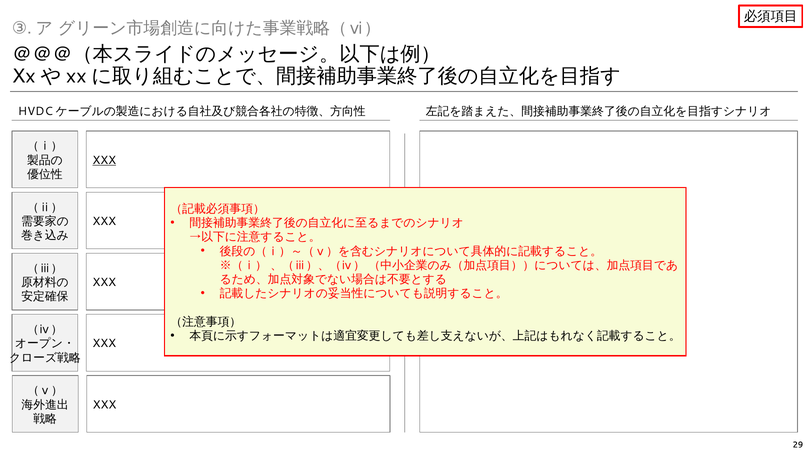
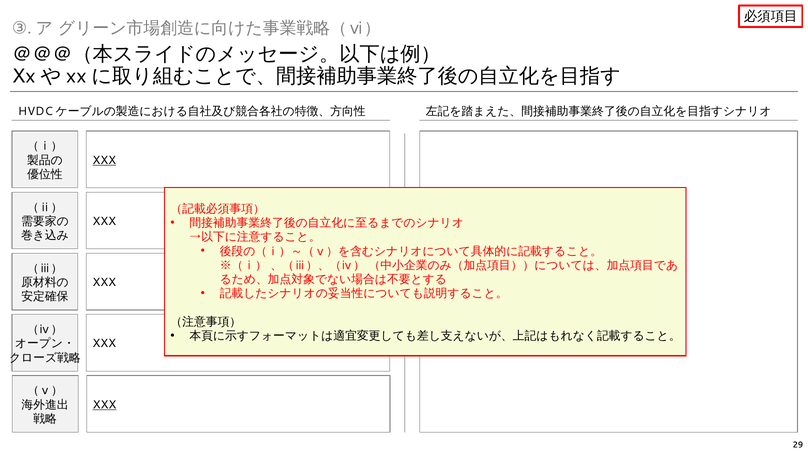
XXX underline: none -> present (104, 405)
